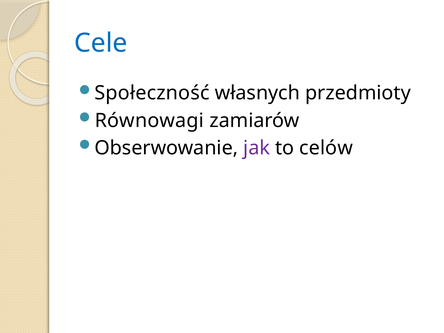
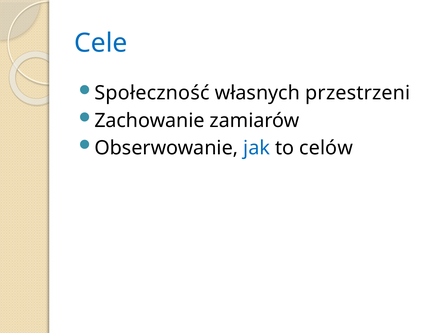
przedmioty: przedmioty -> przestrzeni (358, 93)
Równowagi: Równowagi -> Zachowanie (149, 120)
jak colour: purple -> blue (257, 148)
